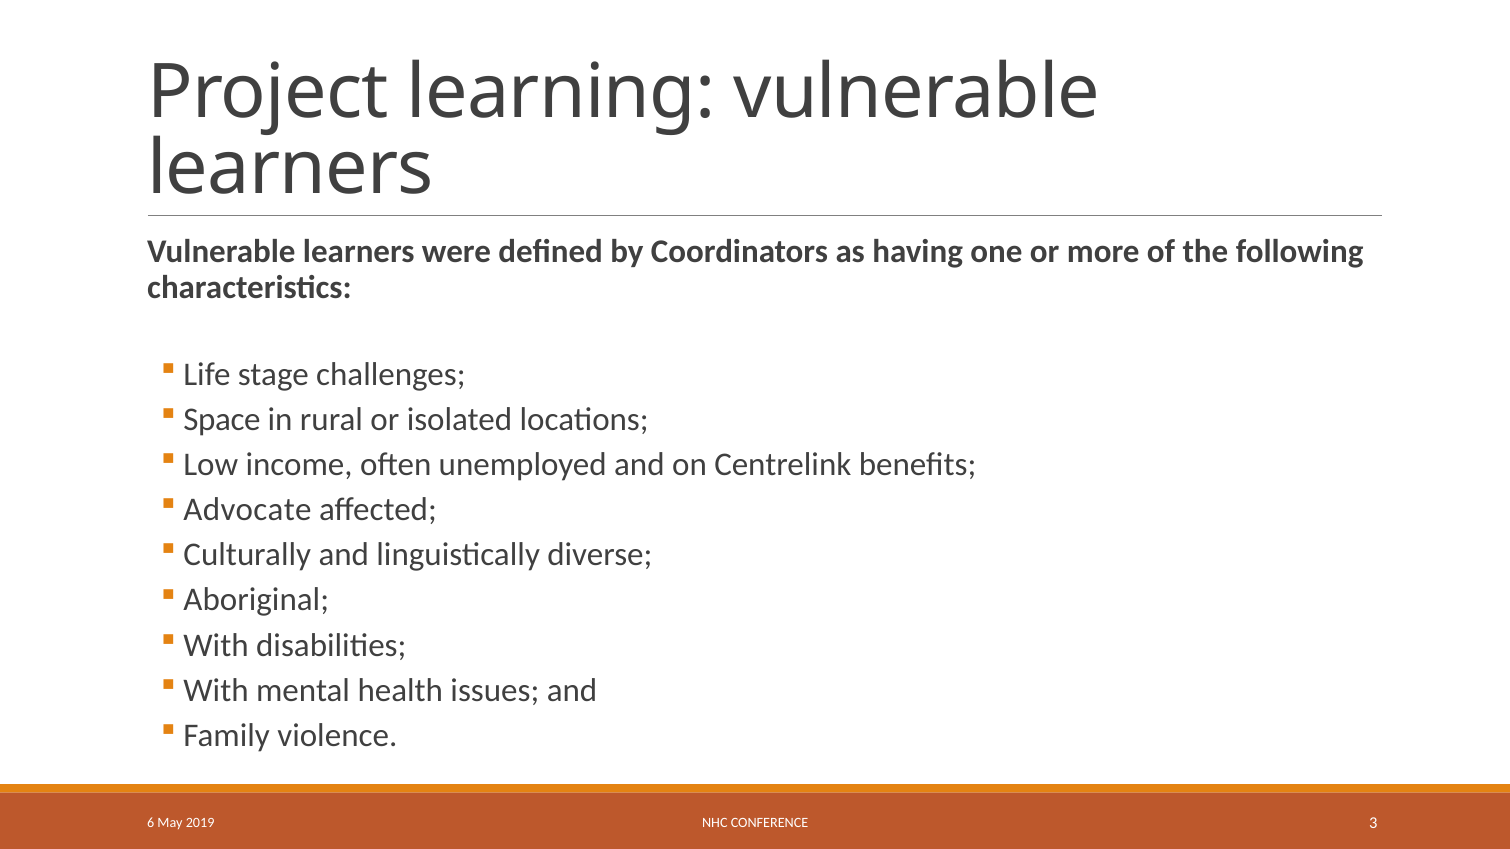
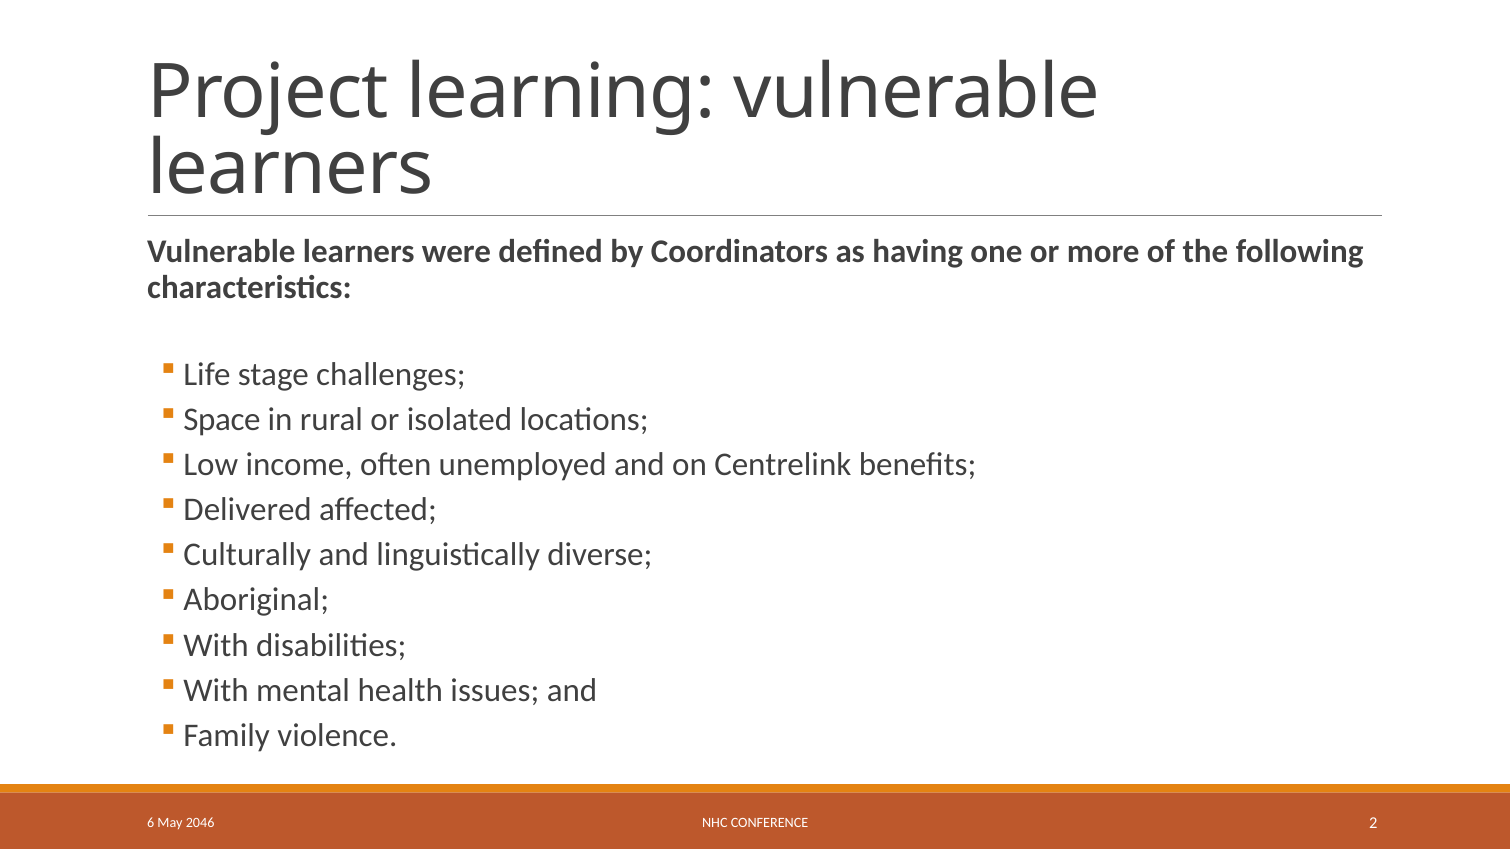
Advocate: Advocate -> Delivered (248, 510)
2019: 2019 -> 2046 (200, 824)
3: 3 -> 2 (1373, 824)
